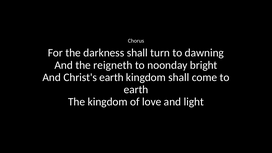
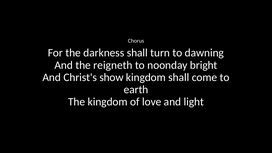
Christ's earth: earth -> show (111, 77)
